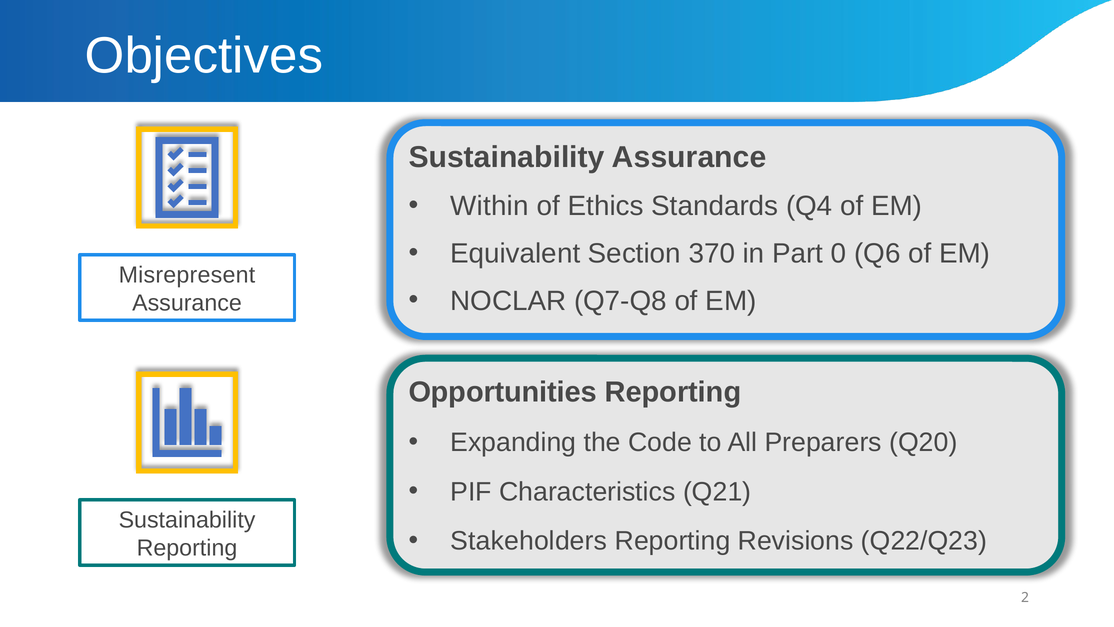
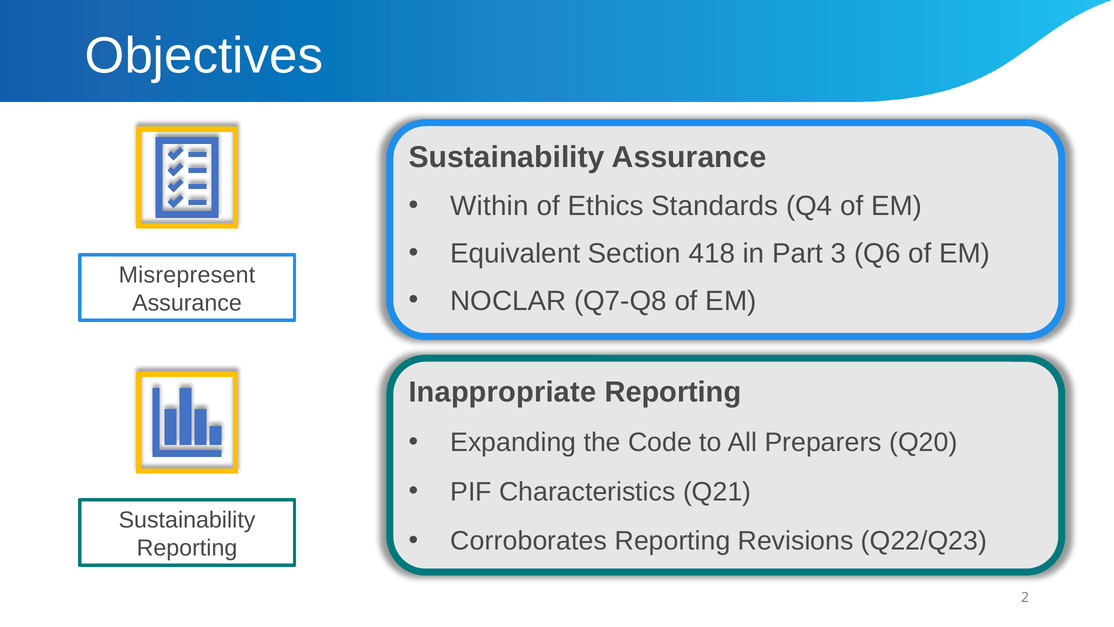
370: 370 -> 418 (712, 253)
0: 0 -> 3 (839, 253)
Opportunities: Opportunities -> Inappropriate (502, 392)
Stakeholders: Stakeholders -> Corroborates (529, 541)
